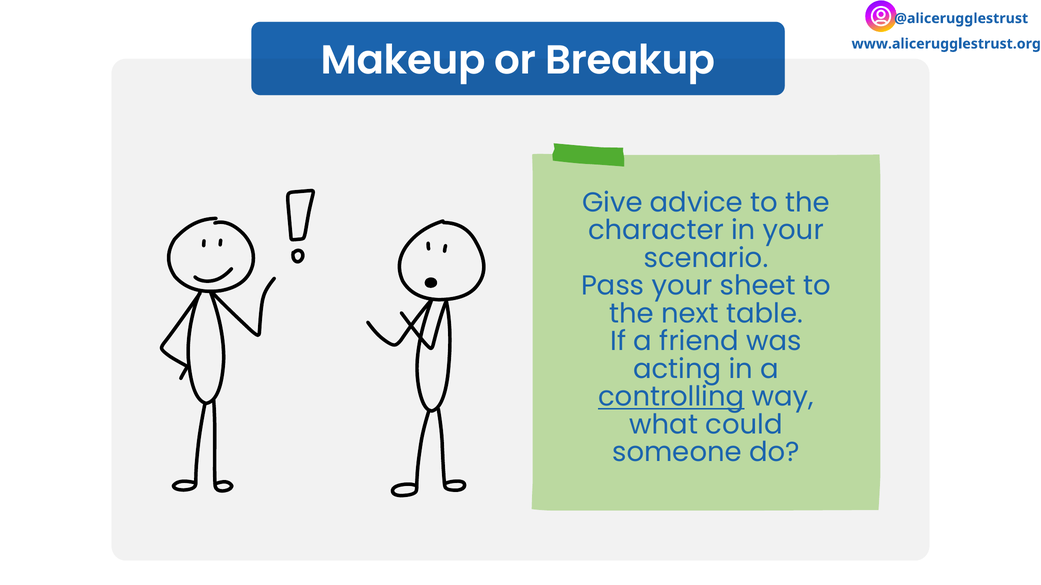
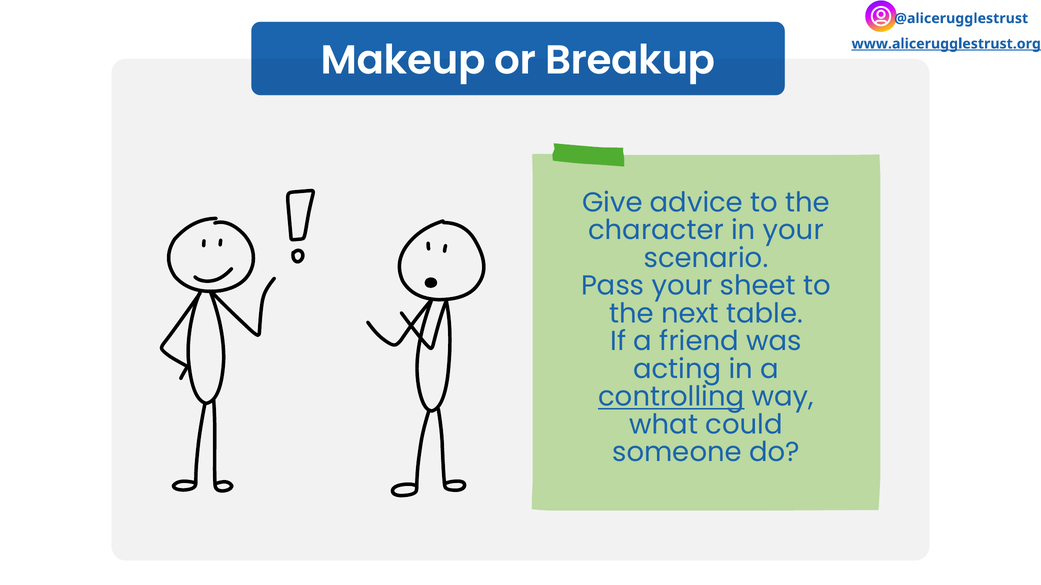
www.alicerugglestrust.org underline: none -> present (946, 44)
